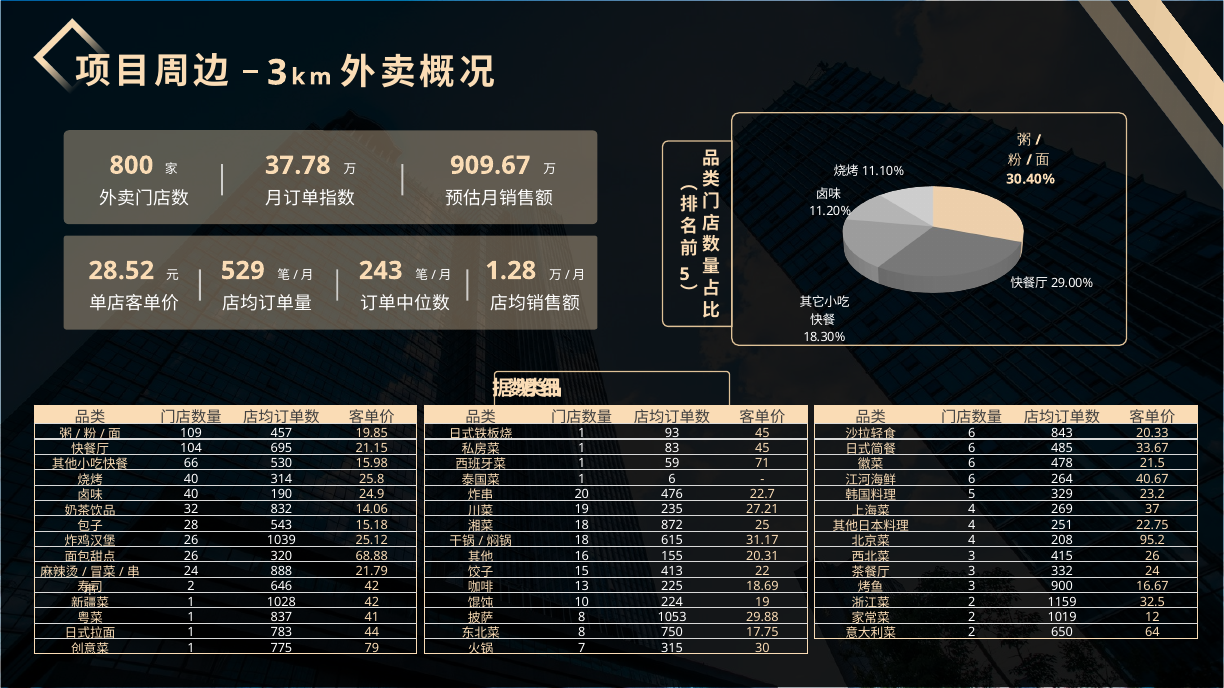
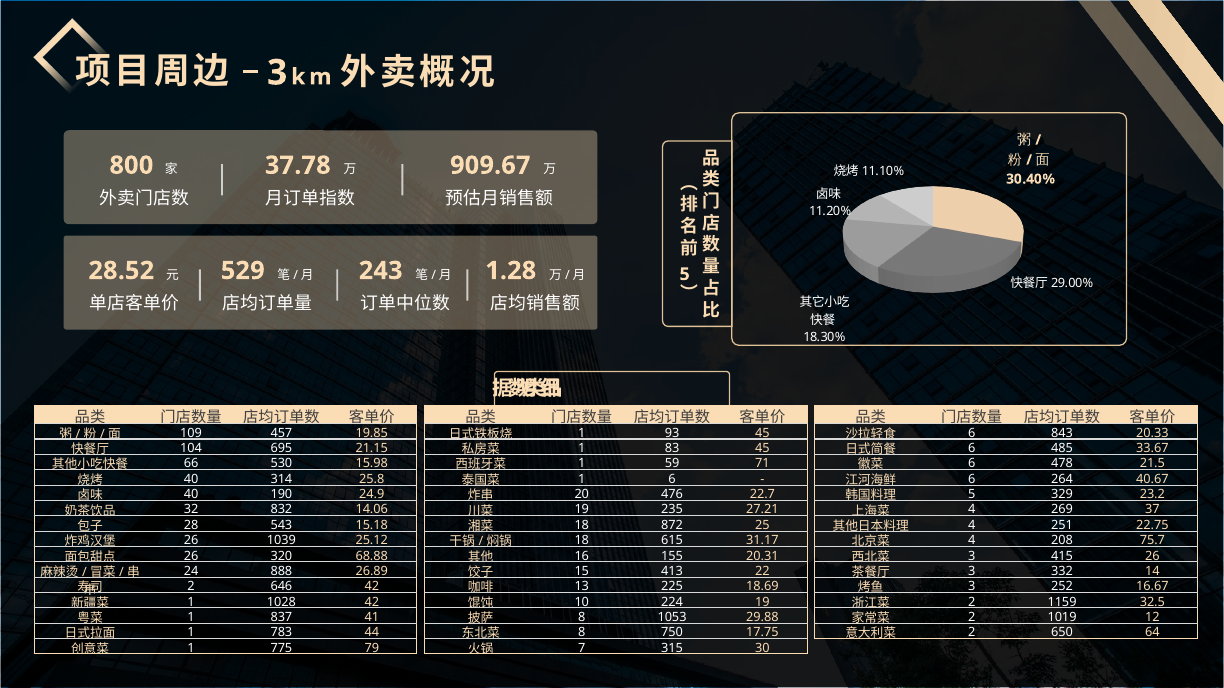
95.2: 95.2 -> 75.7 (1152, 541)
332 24: 24 -> 14 (1152, 572)
21.79: 21.79 -> 26.89 (372, 572)
900: 900 -> 252 (1062, 587)
